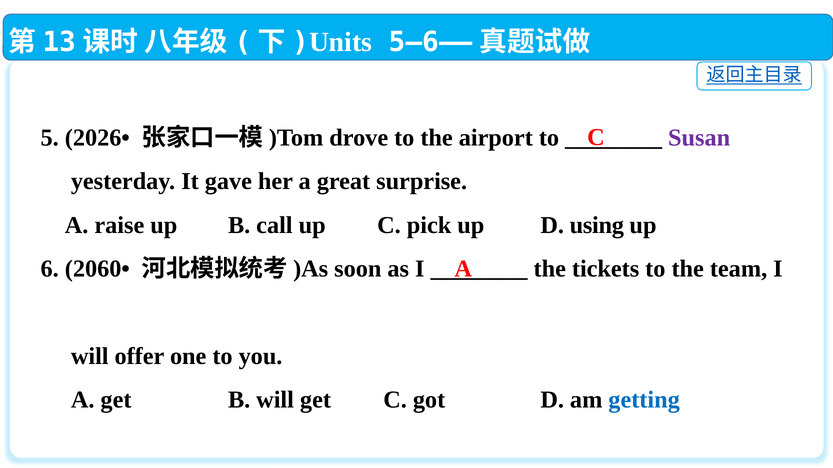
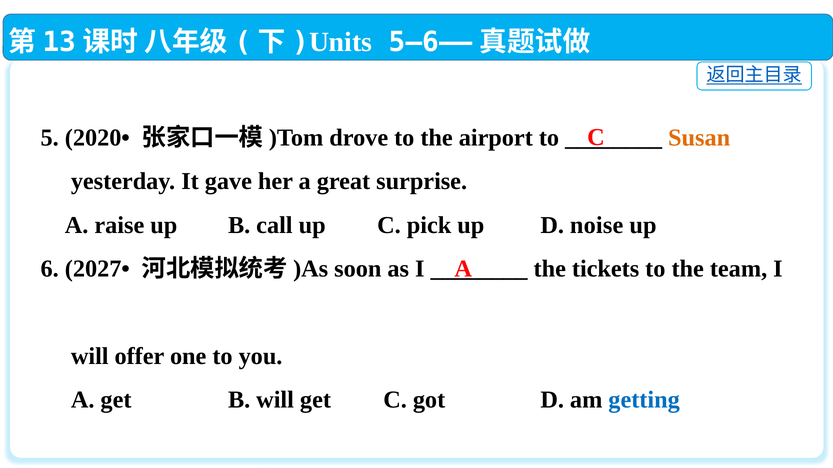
2026•: 2026• -> 2020• (97, 138)
Susan colour: purple -> orange (699, 138)
using: using -> noise (597, 225)
2060•: 2060• -> 2027• (97, 269)
